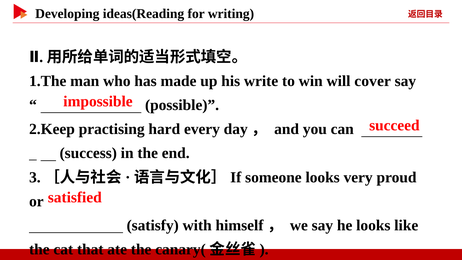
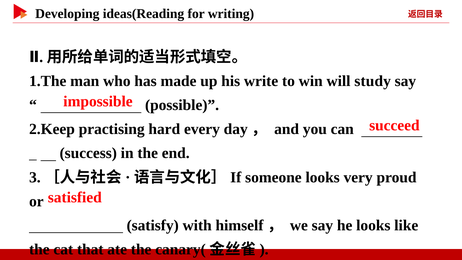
cover: cover -> study (373, 81)
